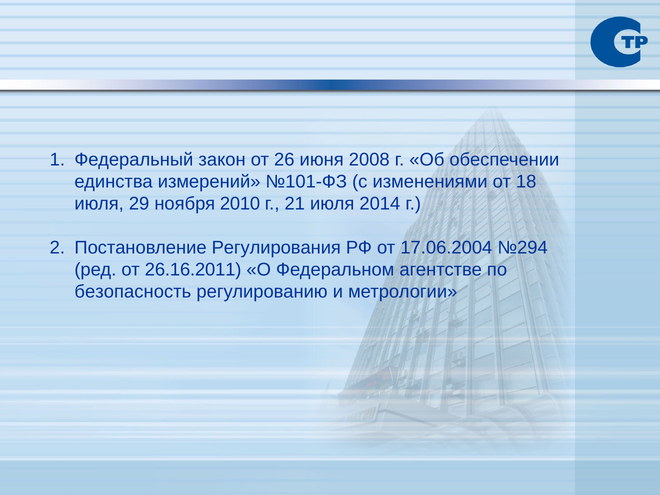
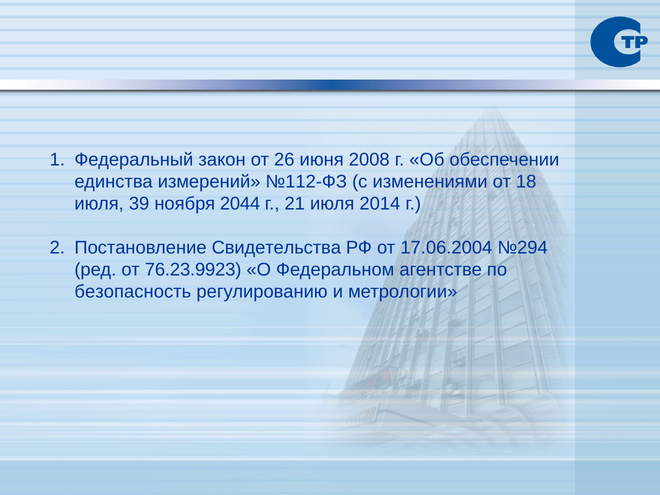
№101-ФЗ: №101-ФЗ -> №112-ФЗ (306, 182)
29: 29 -> 39 (139, 204)
2010: 2010 -> 2044 (240, 204)
Регулирования: Регулирования -> Свидетельства (276, 248)
26.16.2011: 26.16.2011 -> 76.23.9923 (193, 270)
